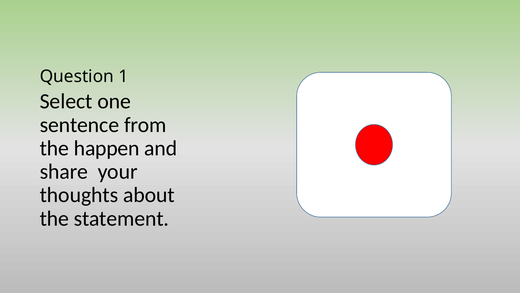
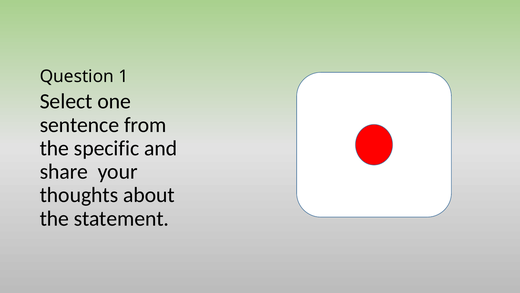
happen: happen -> specific (107, 148)
